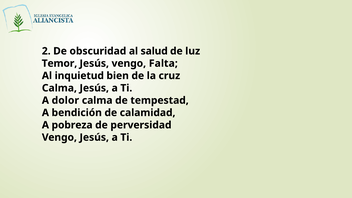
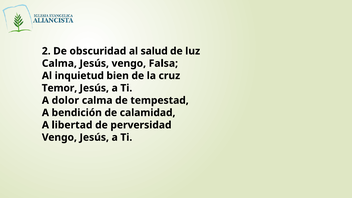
Temor: Temor -> Calma (59, 63)
Falta: Falta -> Falsa (163, 63)
Calma: Calma -> Temor (59, 88)
pobreza: pobreza -> libertad (72, 125)
